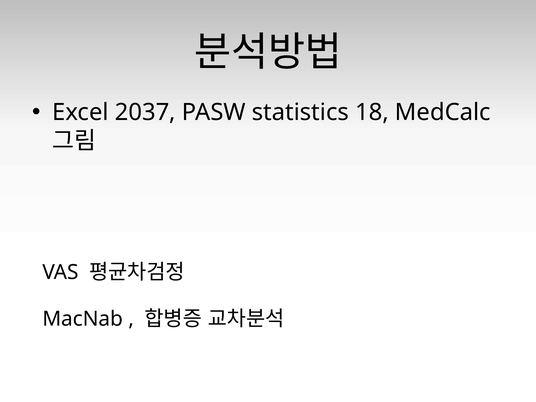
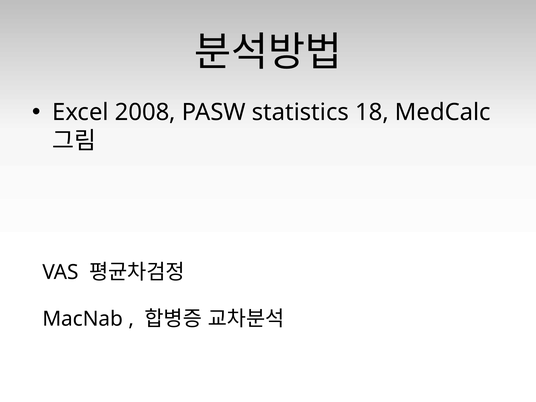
2037: 2037 -> 2008 (145, 112)
